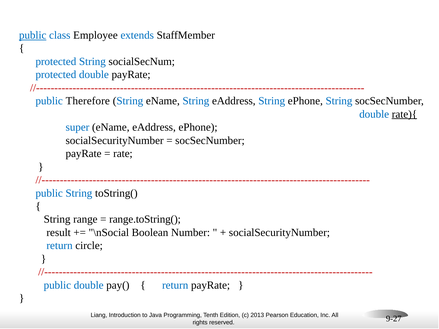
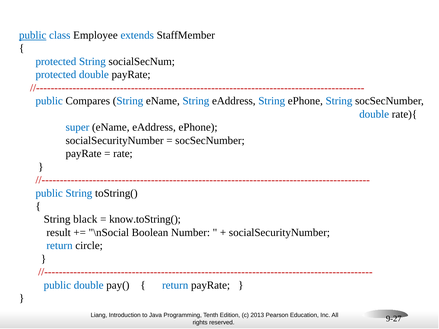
Therefore: Therefore -> Compares (88, 101)
rate){ underline: present -> none (404, 114)
range: range -> black (85, 220)
range.toString(: range.toString( -> know.toString( (145, 220)
